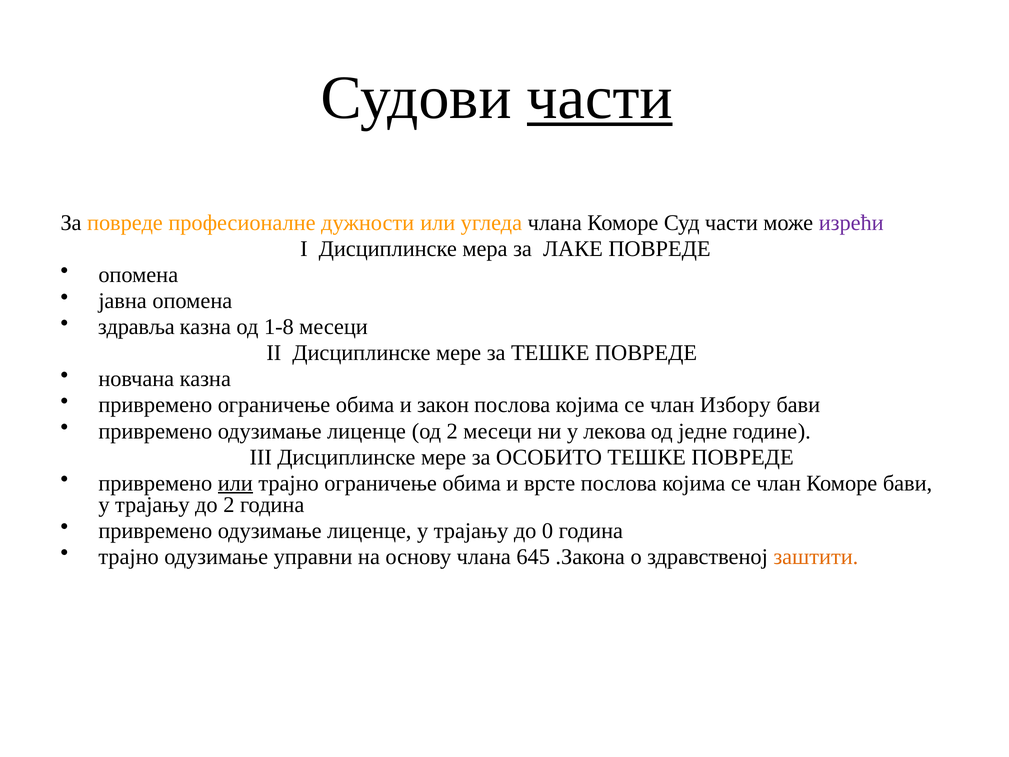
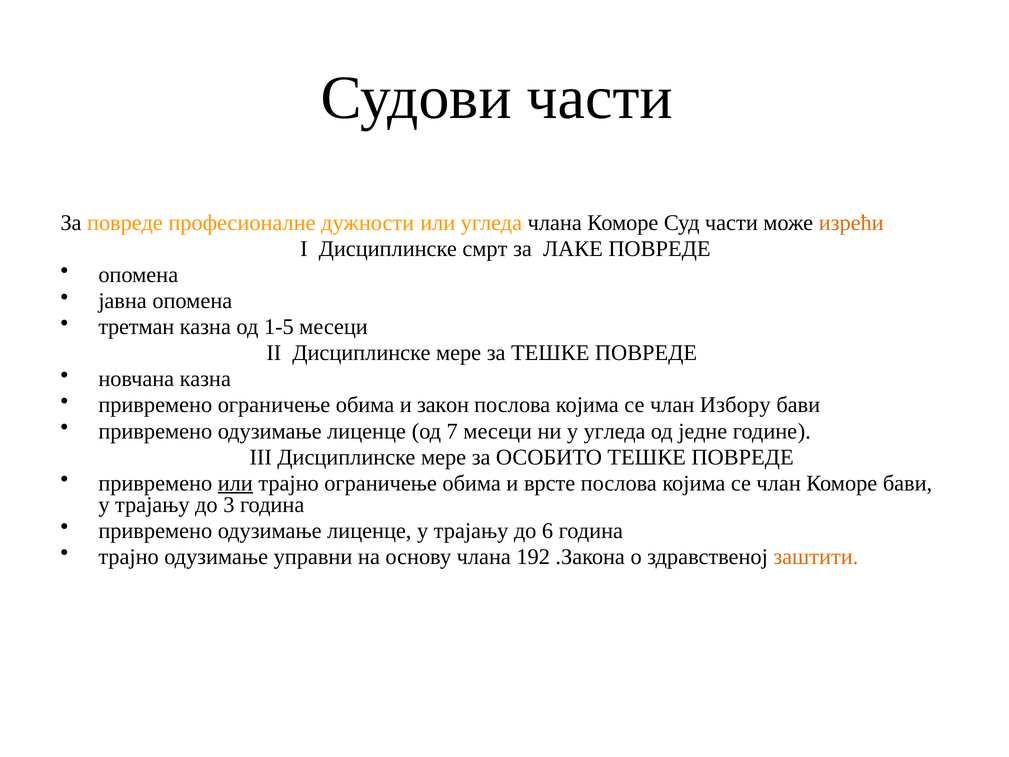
части underline: present -> none (600, 98)
изрећи colour: purple -> orange (851, 223)
мера: мера -> смрт (485, 249)
здравља: здравља -> третман (136, 327)
1-8: 1-8 -> 1-5 (279, 327)
од 2: 2 -> 7 (452, 431)
у лекова: лекова -> угледа (615, 431)
до 2: 2 -> 3 (229, 505)
0: 0 -> 6 (548, 531)
645: 645 -> 192 (533, 557)
